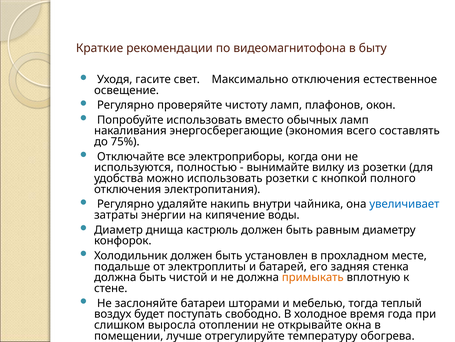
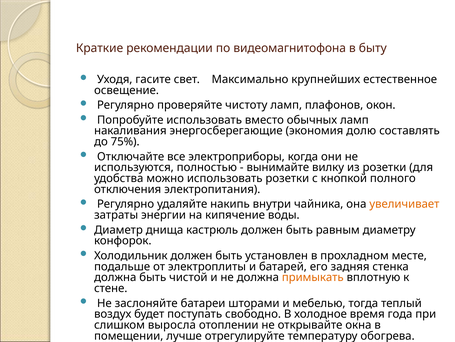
Максимально отключения: отключения -> крупнейших (326, 79)
всего: всего -> долю (361, 131)
увеличивает colour: blue -> orange (404, 204)
